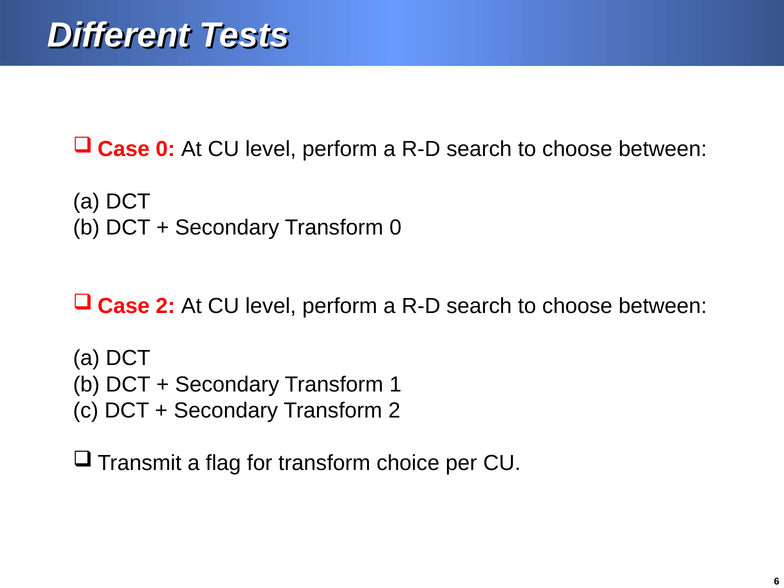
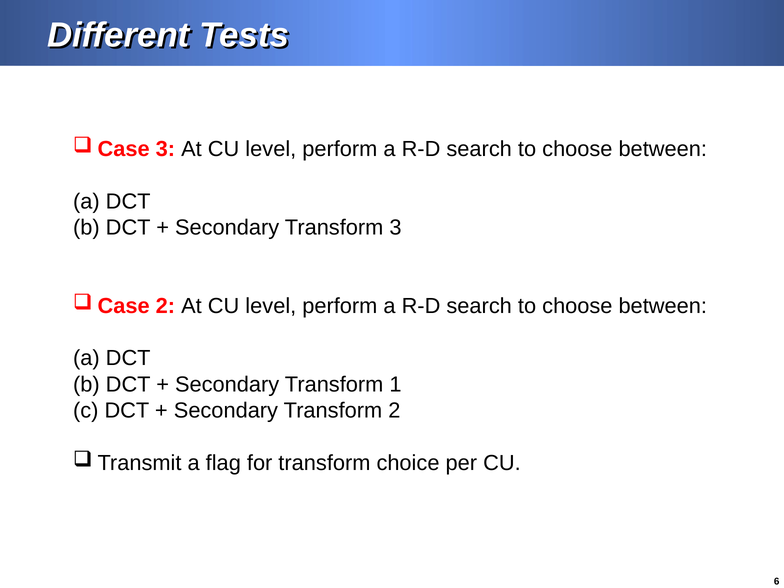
0: 0 -> 3 (165, 149)
Transform 0: 0 -> 3 (395, 228)
